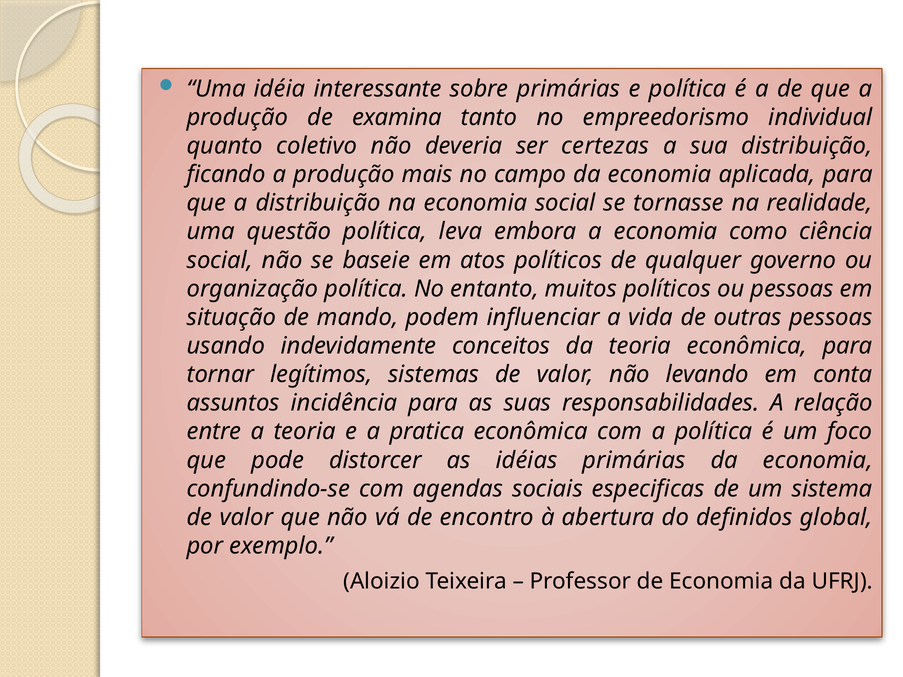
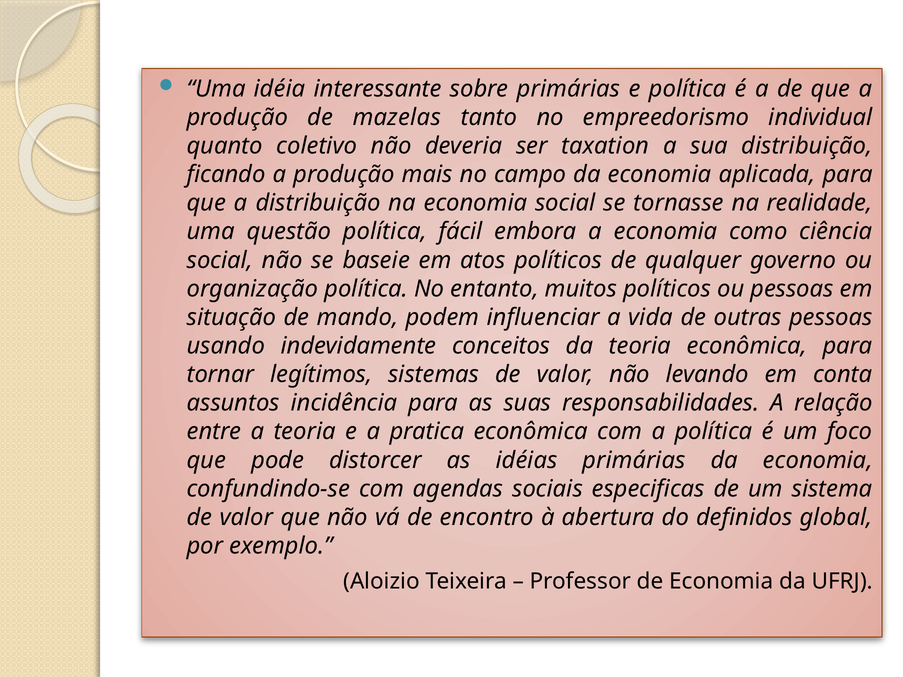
examina: examina -> mazelas (397, 117)
certezas: certezas -> taxation (605, 146)
leva: leva -> fácil (461, 232)
